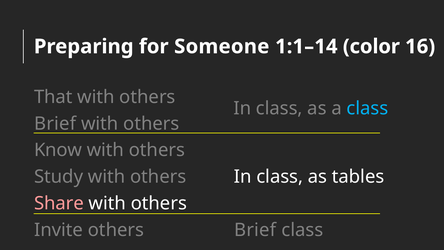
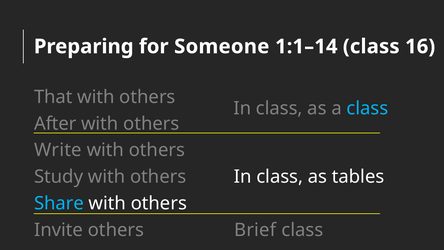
1:1–14 color: color -> class (371, 46)
Brief: Brief -> After (55, 123)
Know: Know -> Write (58, 150)
Share colour: pink -> light blue (59, 203)
